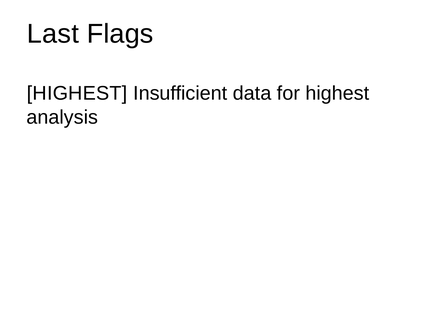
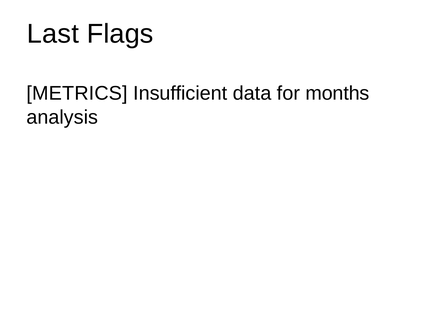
HIGHEST: HIGHEST -> METRICS (77, 93)
for highest: highest -> months (337, 93)
